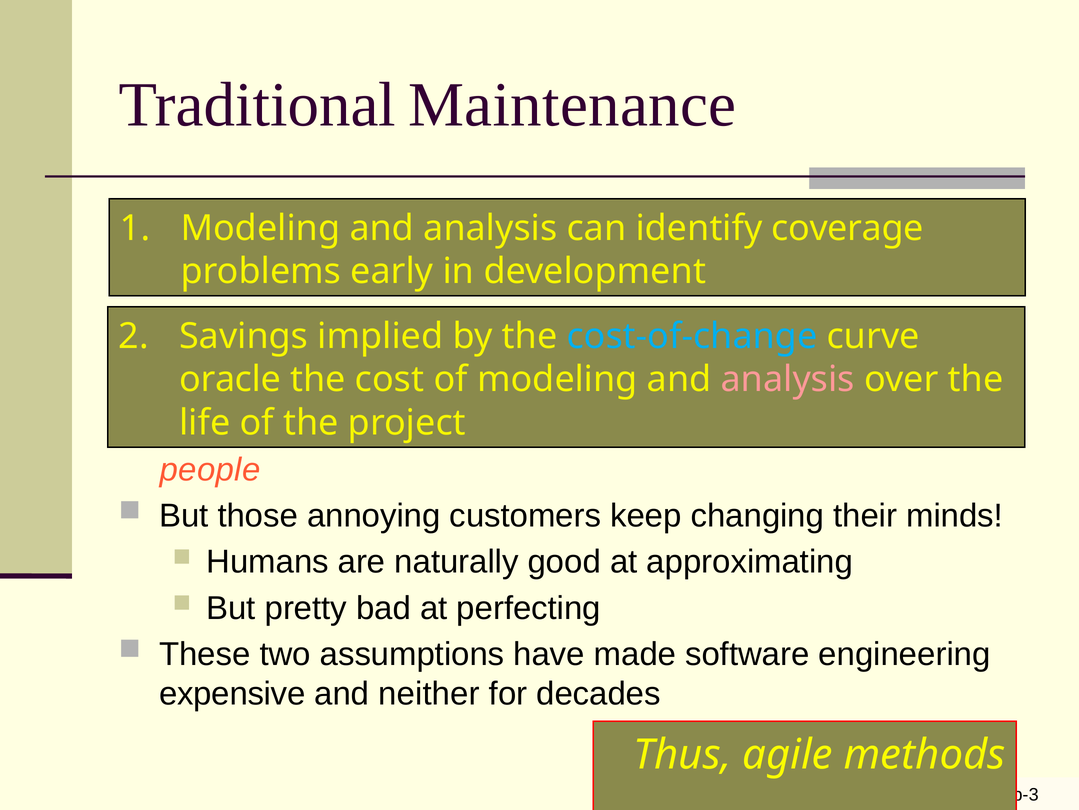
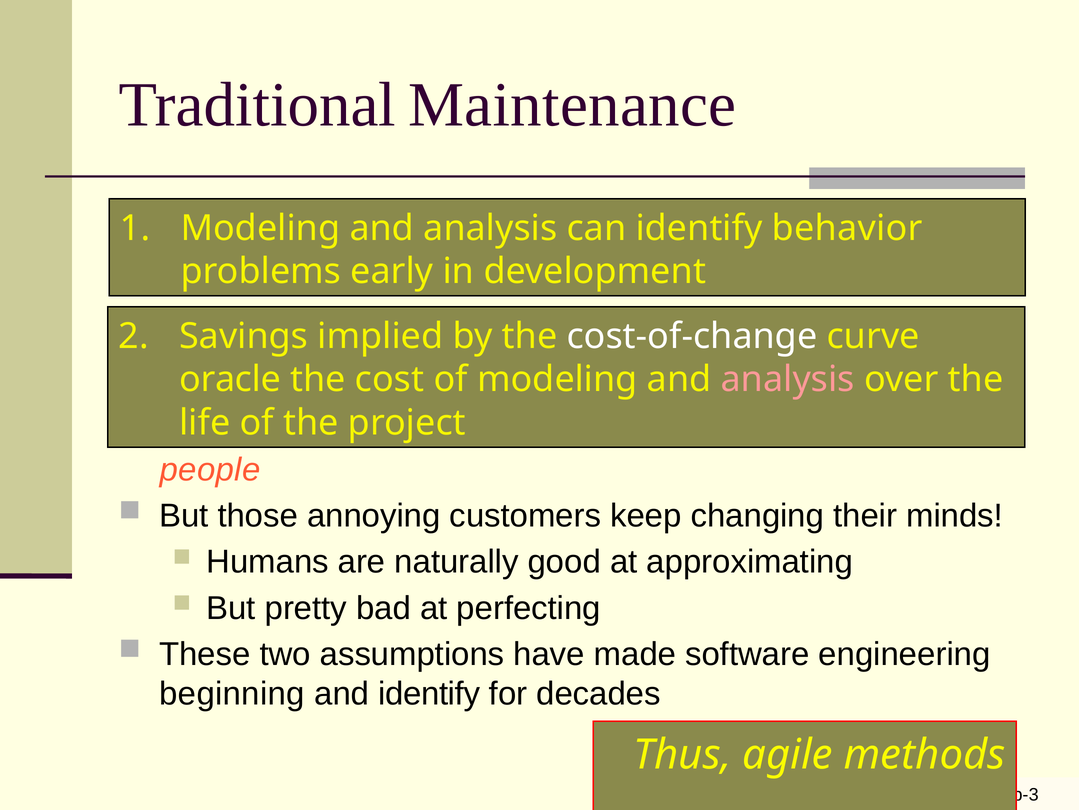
coverage: coverage -> behavior (847, 228)
cost-of-change colour: light blue -> white (692, 336)
expensive: expensive -> beginning (232, 693)
and neither: neither -> identify (429, 693)
